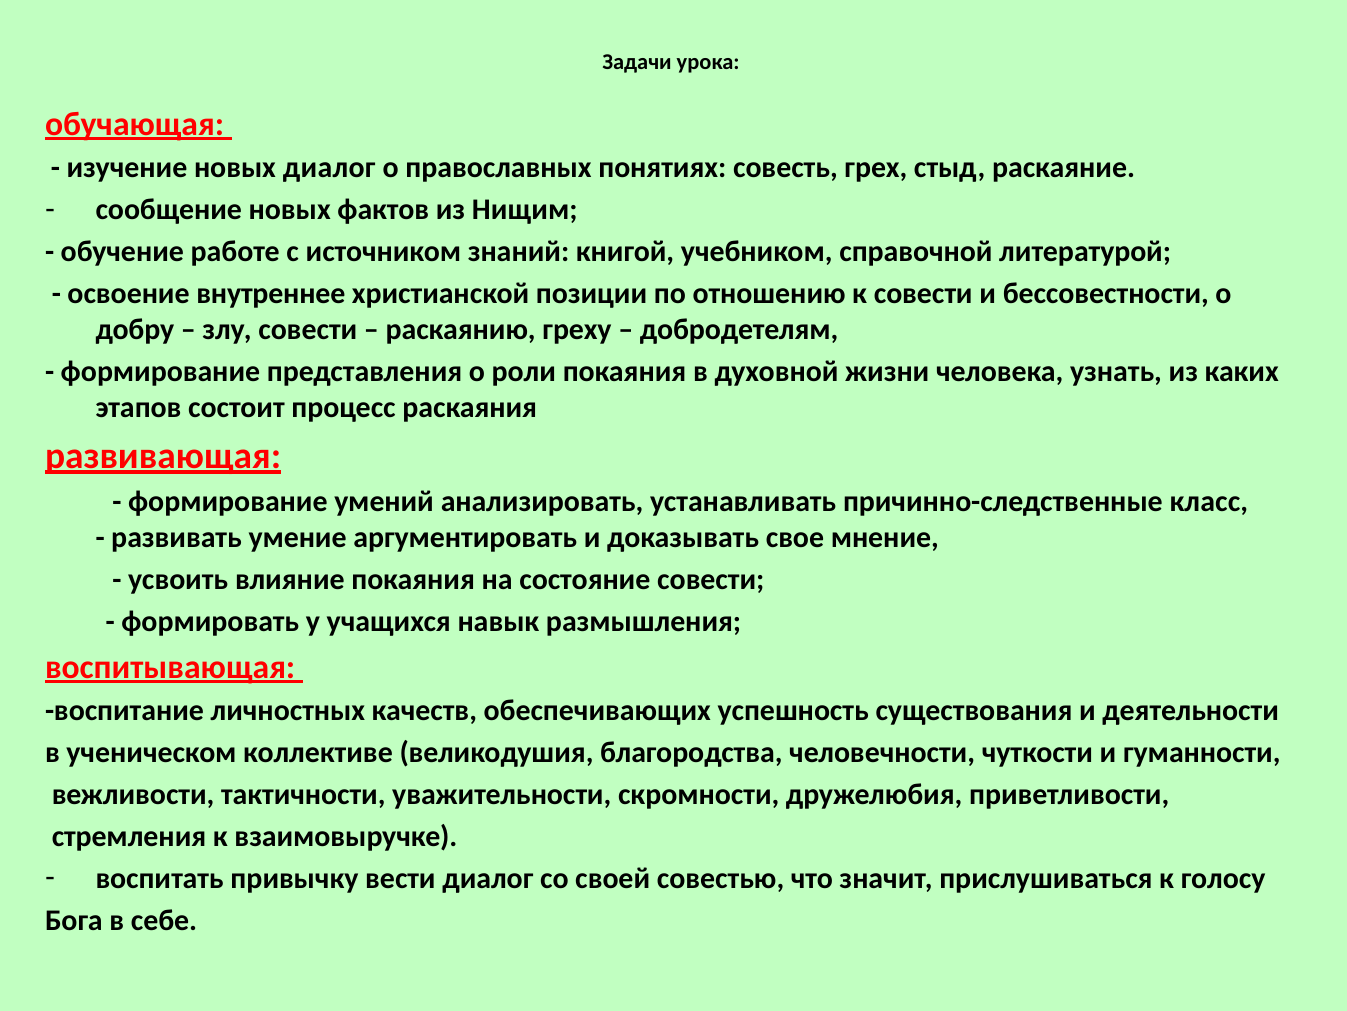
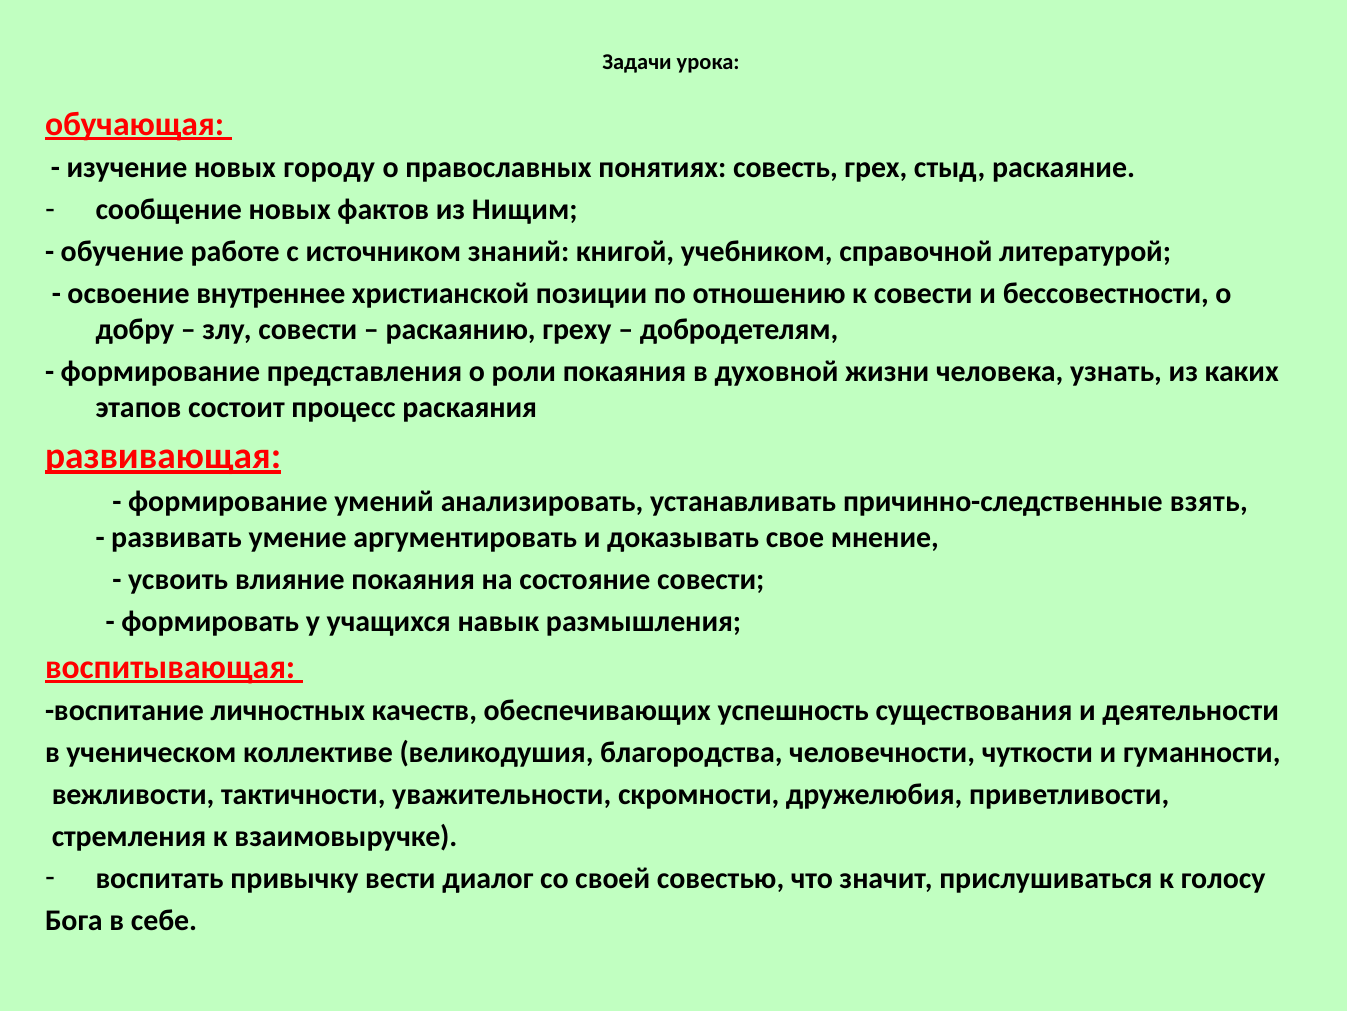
новых диалог: диалог -> городу (329, 168)
класс: класс -> взять (1209, 502)
